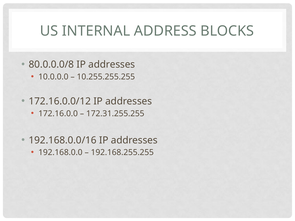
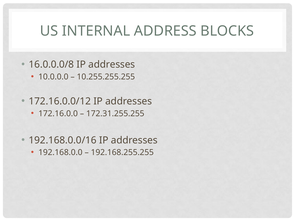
80.0.0.0/8: 80.0.0.0/8 -> 16.0.0.0/8 (51, 65)
